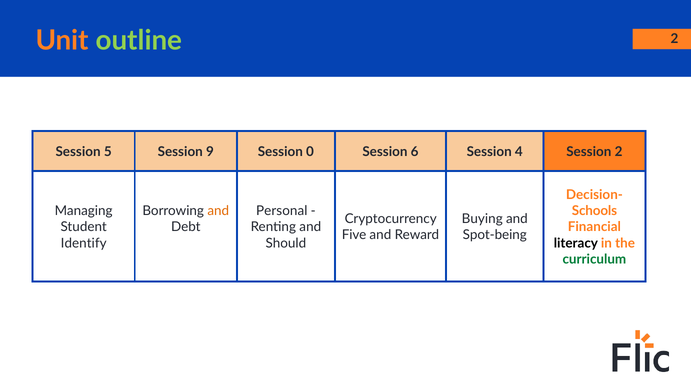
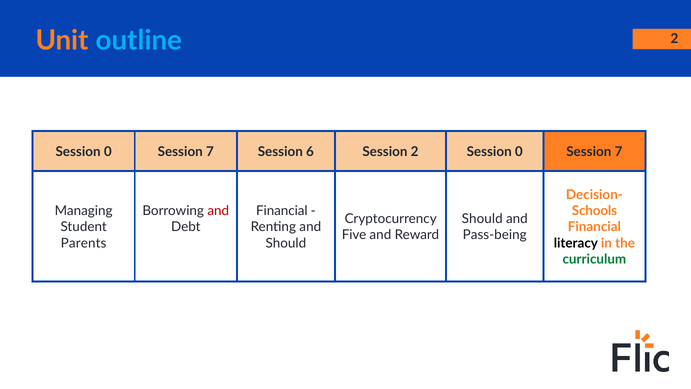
outline colour: light green -> light blue (139, 41)
5: 5 -> 0 (108, 152)
9: 9 -> 7 (210, 152)
0: 0 -> 6 (310, 152)
Session 6: 6 -> 2 (415, 152)
4: 4 -> 0 (519, 152)
2: 2 -> 7 (619, 152)
and colour: orange -> red (218, 211)
Personal: Personal -> Financial (282, 211)
Buying: Buying -> Should (482, 219)
Spot-being: Spot-being -> Pass-being (495, 235)
Identify: Identify -> Parents (84, 243)
